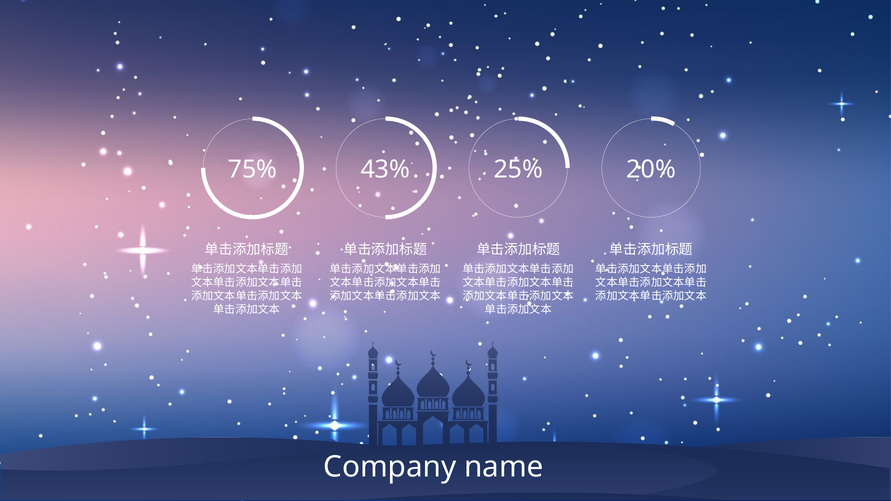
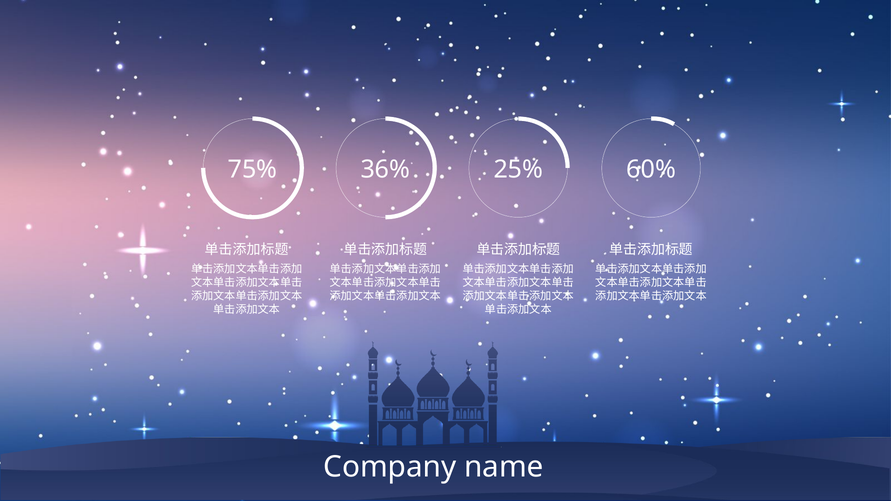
43%: 43% -> 36% (385, 170)
20%: 20% -> 60% (651, 170)
